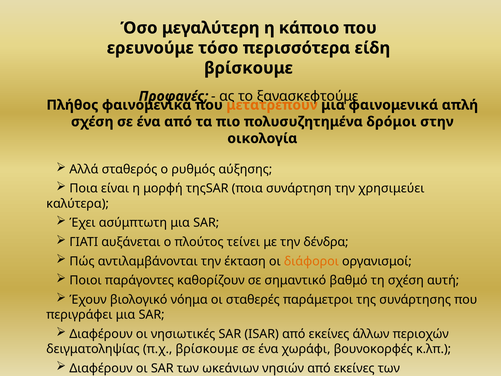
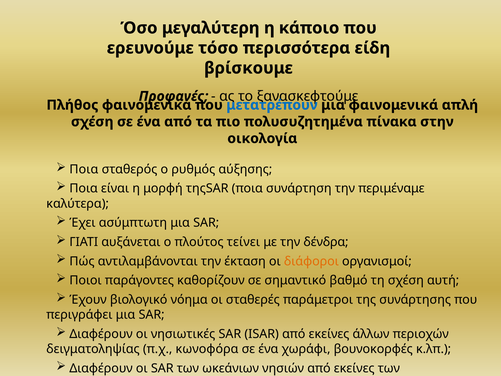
μετατρέπουν colour: orange -> blue (272, 105)
δρόμοι: δρόμοι -> πίνακα (392, 122)
Αλλά: Αλλά -> Ποια (84, 169)
χρησιμεύει: χρησιμεύει -> περιμέναμε (391, 188)
π.χ βρίσκουμε: βρίσκουμε -> κωνοφόρα (207, 349)
